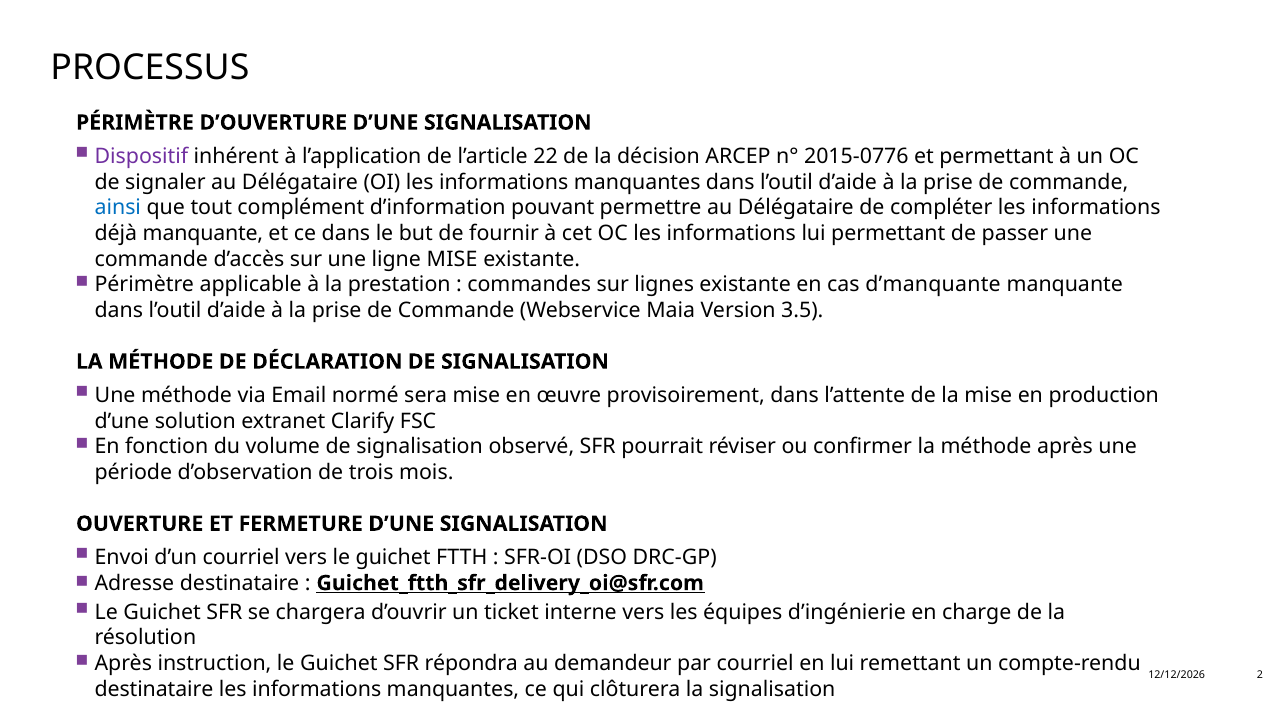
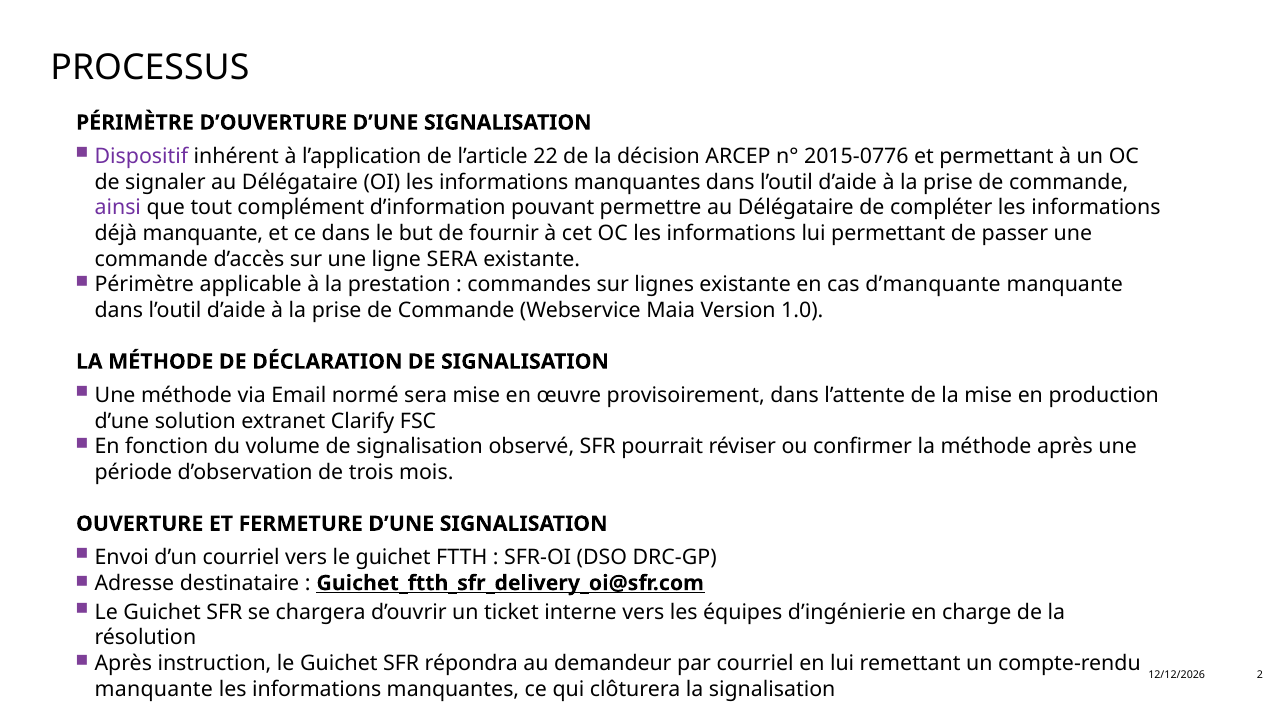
ainsi colour: blue -> purple (118, 208)
ligne MISE: MISE -> SERA (452, 259)
3.5: 3.5 -> 1.0 (802, 310)
destinataire: destinataire -> manquante (154, 689)
